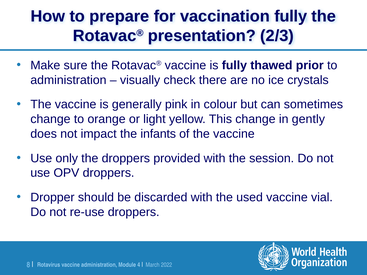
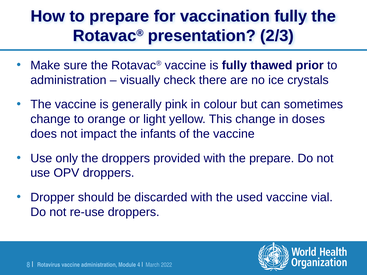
gently: gently -> doses (308, 119)
the session: session -> prepare (272, 158)
